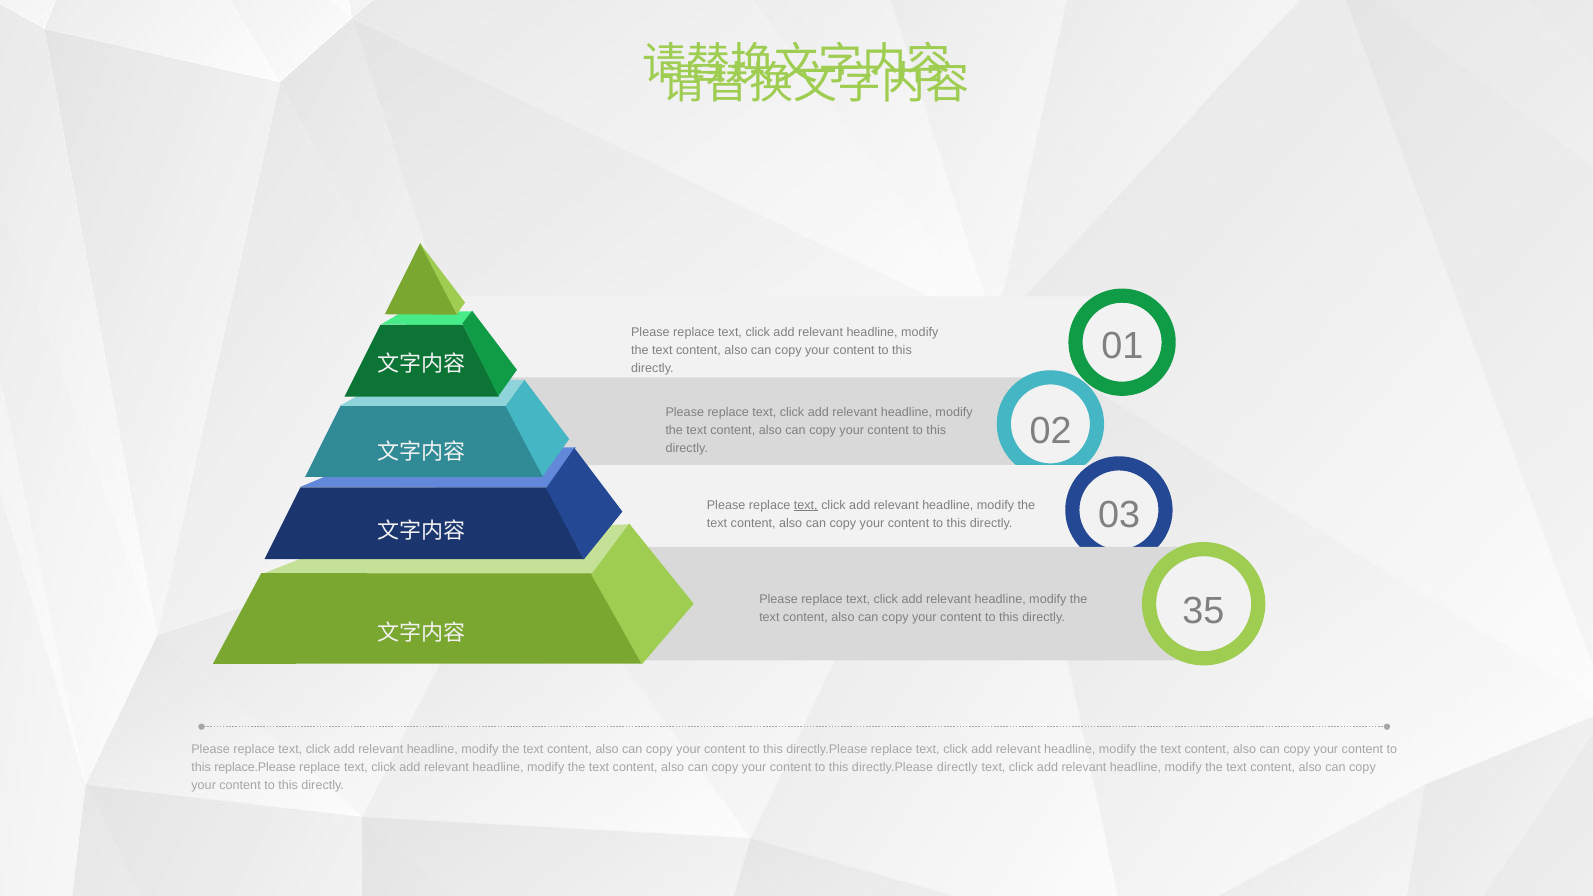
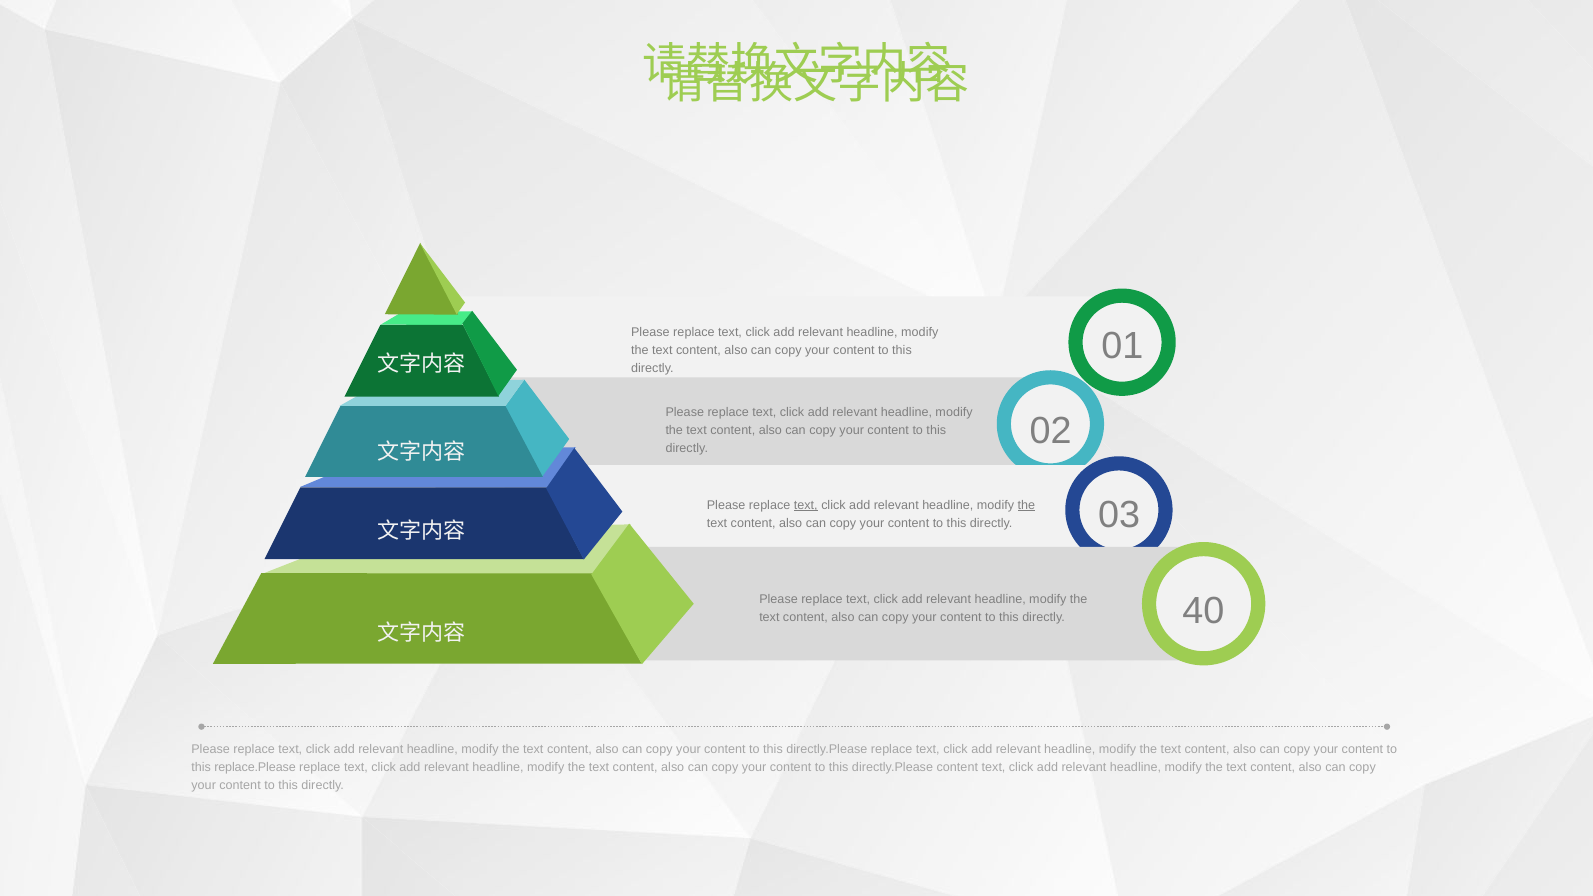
the underline: none -> present (1026, 505)
35: 35 -> 40 (1203, 611)
directly.Please directly: directly -> content (957, 767)
